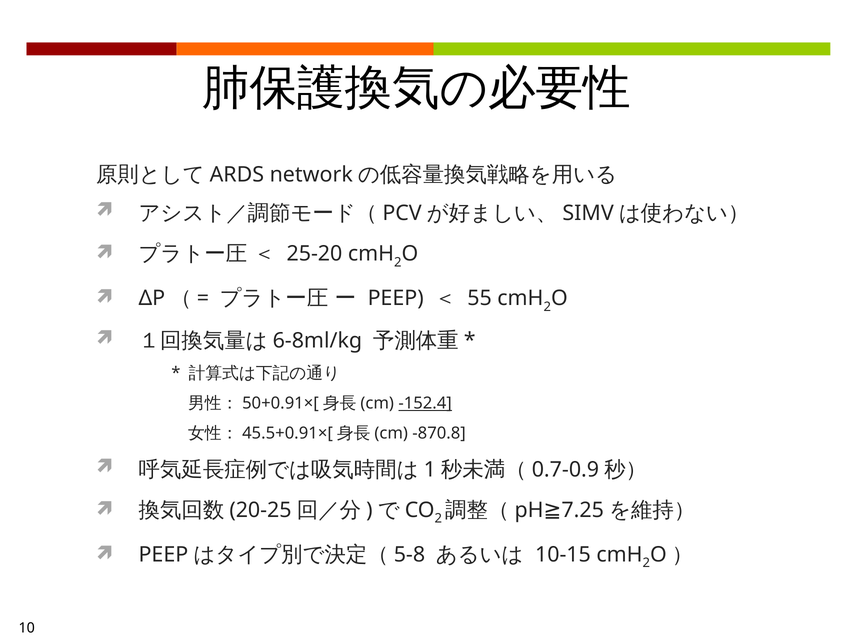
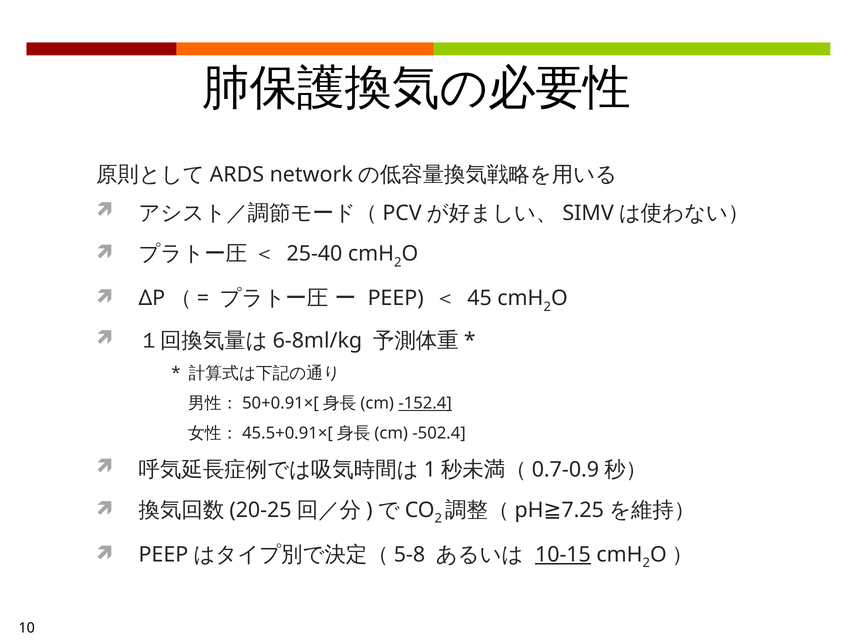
25-20: 25-20 -> 25-40 (314, 254)
55: 55 -> 45 (480, 298)
-870.8: -870.8 -> -502.4 (439, 433)
10-15 underline: none -> present (563, 554)
